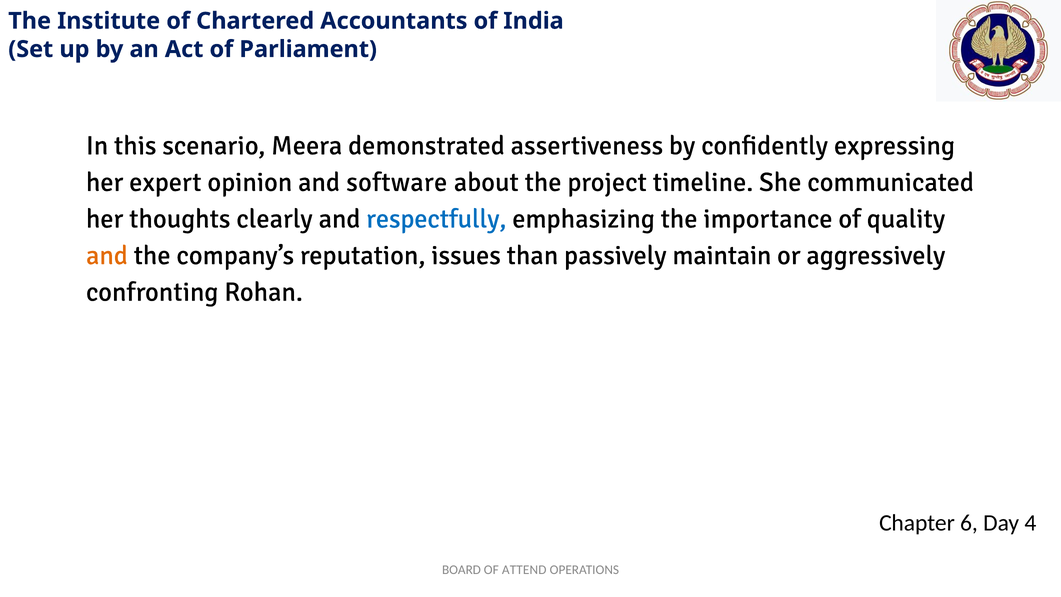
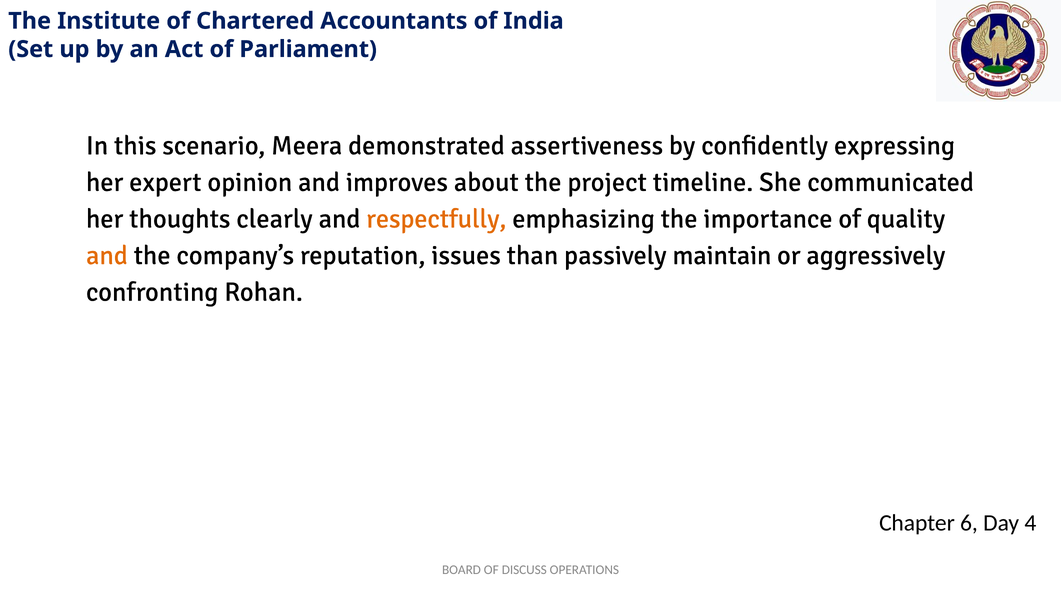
software: software -> improves (397, 182)
respectfully colour: blue -> orange (436, 219)
ATTEND: ATTEND -> DISCUSS (524, 570)
